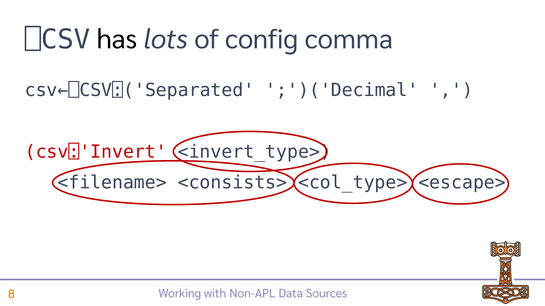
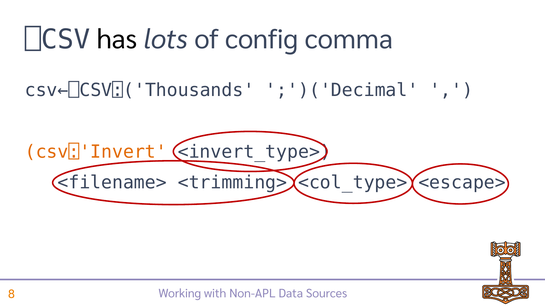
csv←⎕CSV⍠('Separated: csv←⎕CSV⍠('Separated -> csv←⎕CSV⍠('Thousands (140, 90)
csv⍠'Invert colour: red -> orange (96, 152)
<consists>: <consists> -> <trimming> (232, 183)
